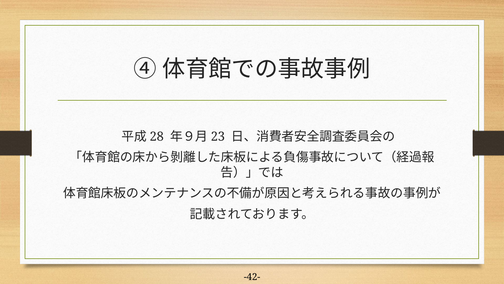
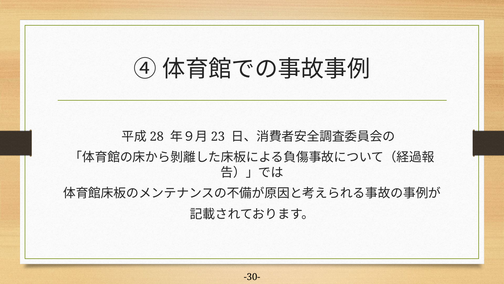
-42-: -42- -> -30- (252, 276)
